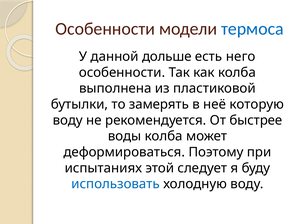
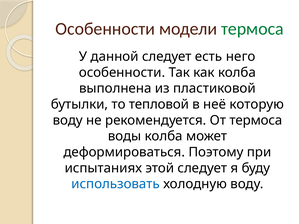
термоса colour: blue -> green (252, 29)
данной дольше: дольше -> следует (167, 57)
замерять: замерять -> тепловой (159, 104)
От быстрее: быстрее -> термоса (256, 120)
